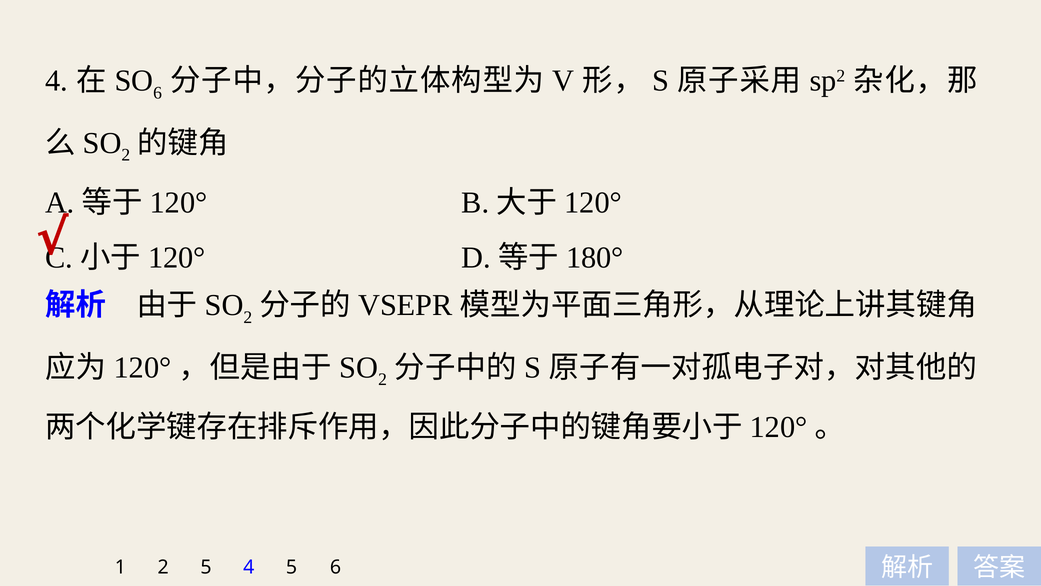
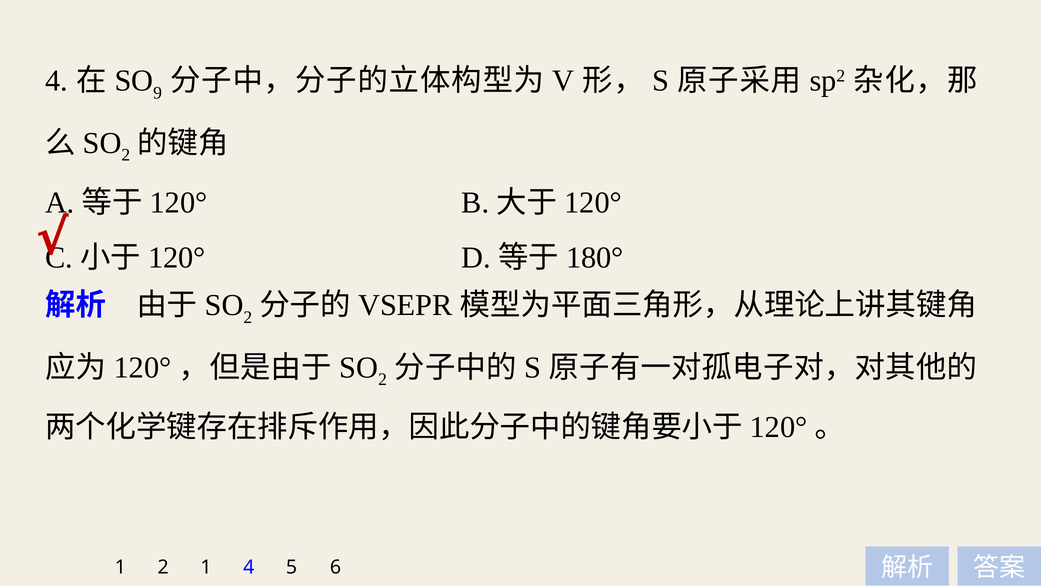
6: 6 -> 9 (158, 93)
2 5: 5 -> 1 (206, 567)
